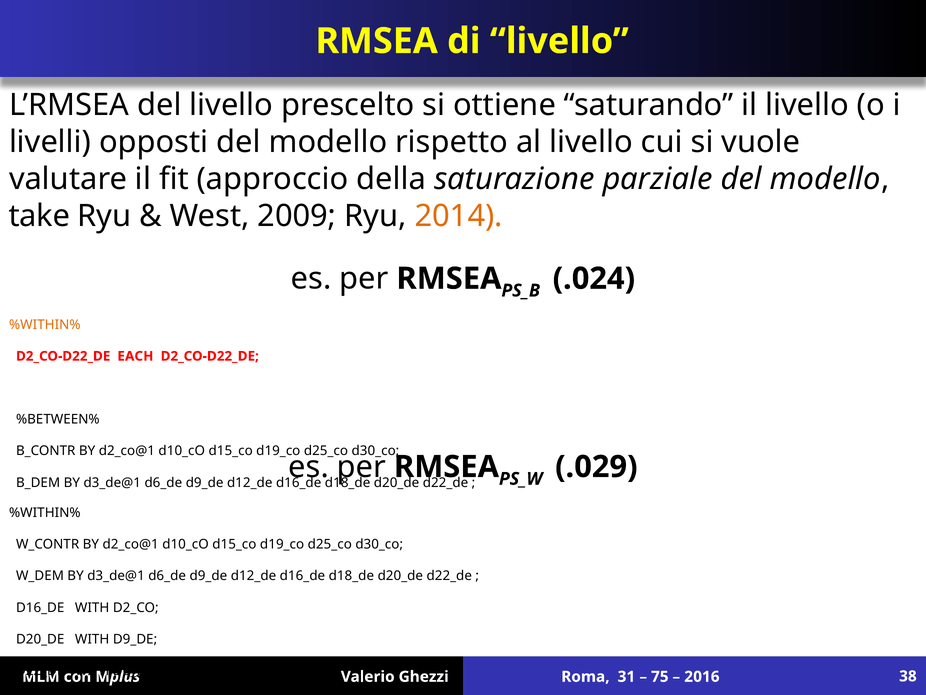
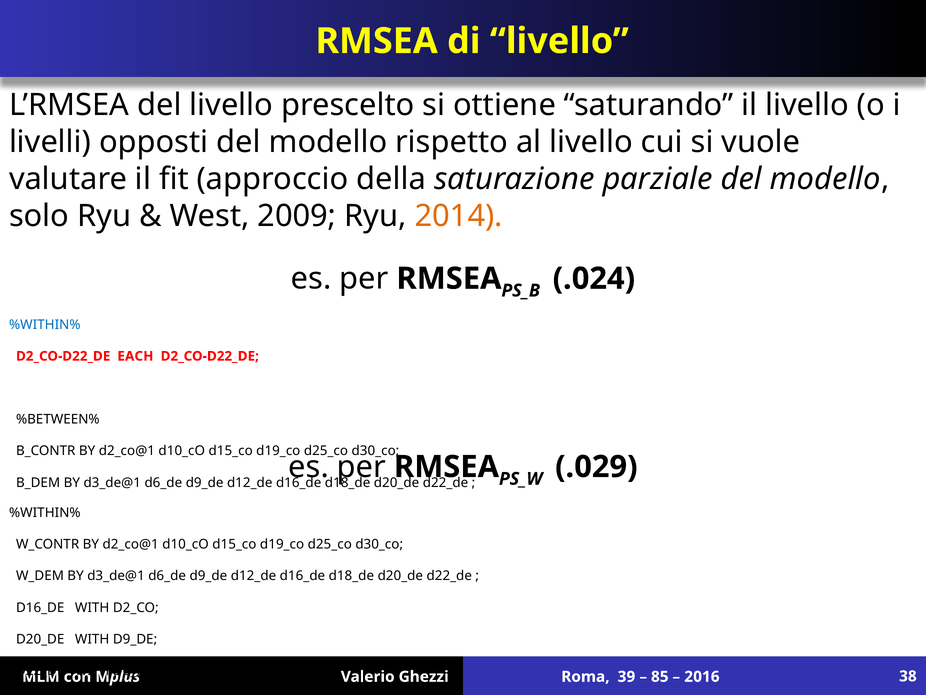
take: take -> solo (39, 216)
%WITHIN% colour: orange -> blue (45, 324)
31: 31 -> 39 (626, 676)
75: 75 -> 85 (660, 676)
